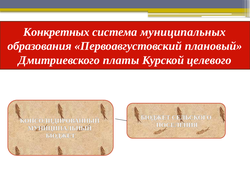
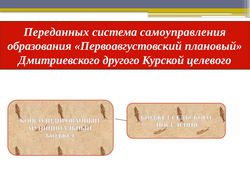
Конкретных: Конкретных -> Переданных (56, 32)
муниципальных: муниципальных -> самоуправления (183, 32)
платы: платы -> другого (121, 60)
